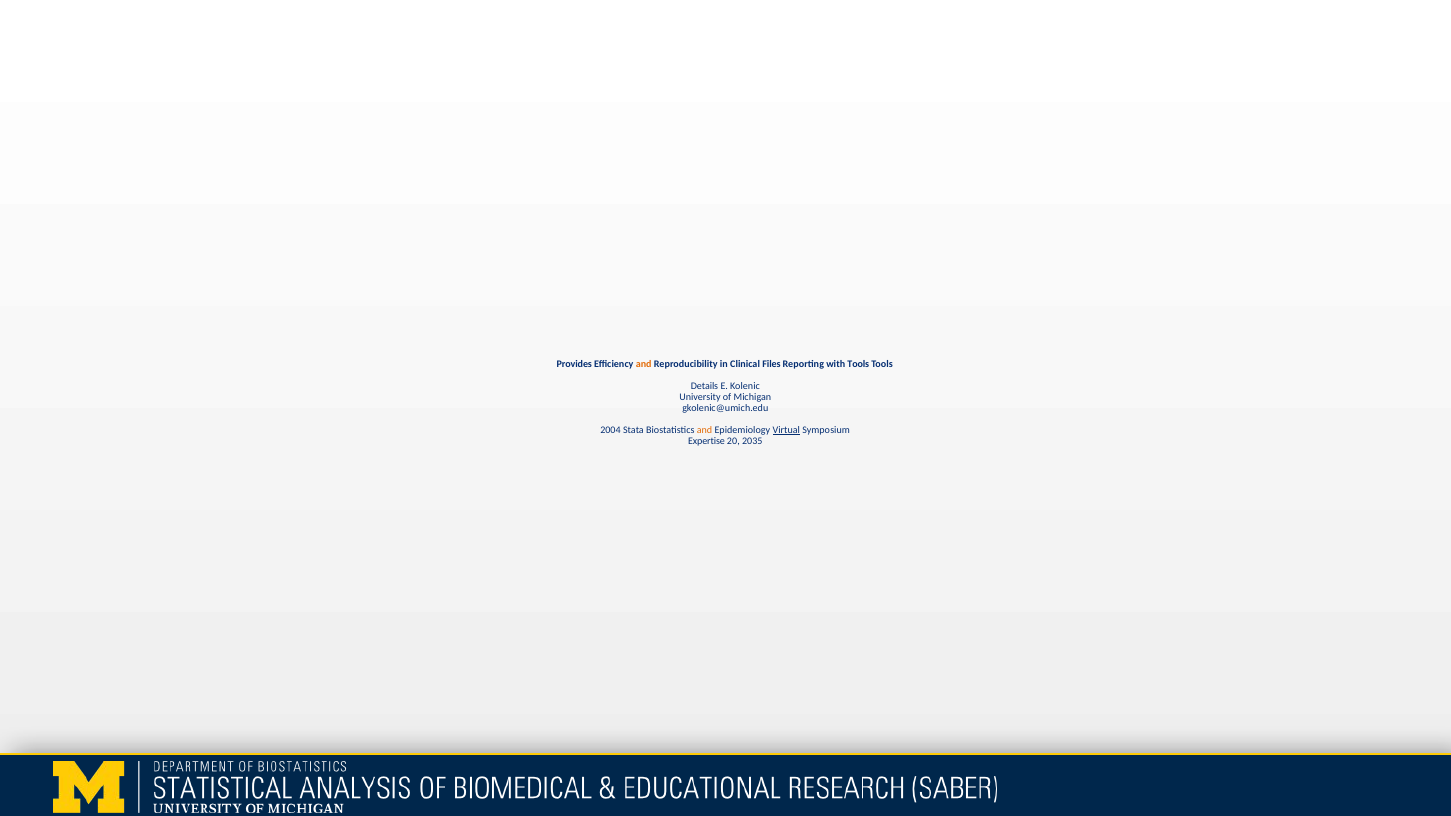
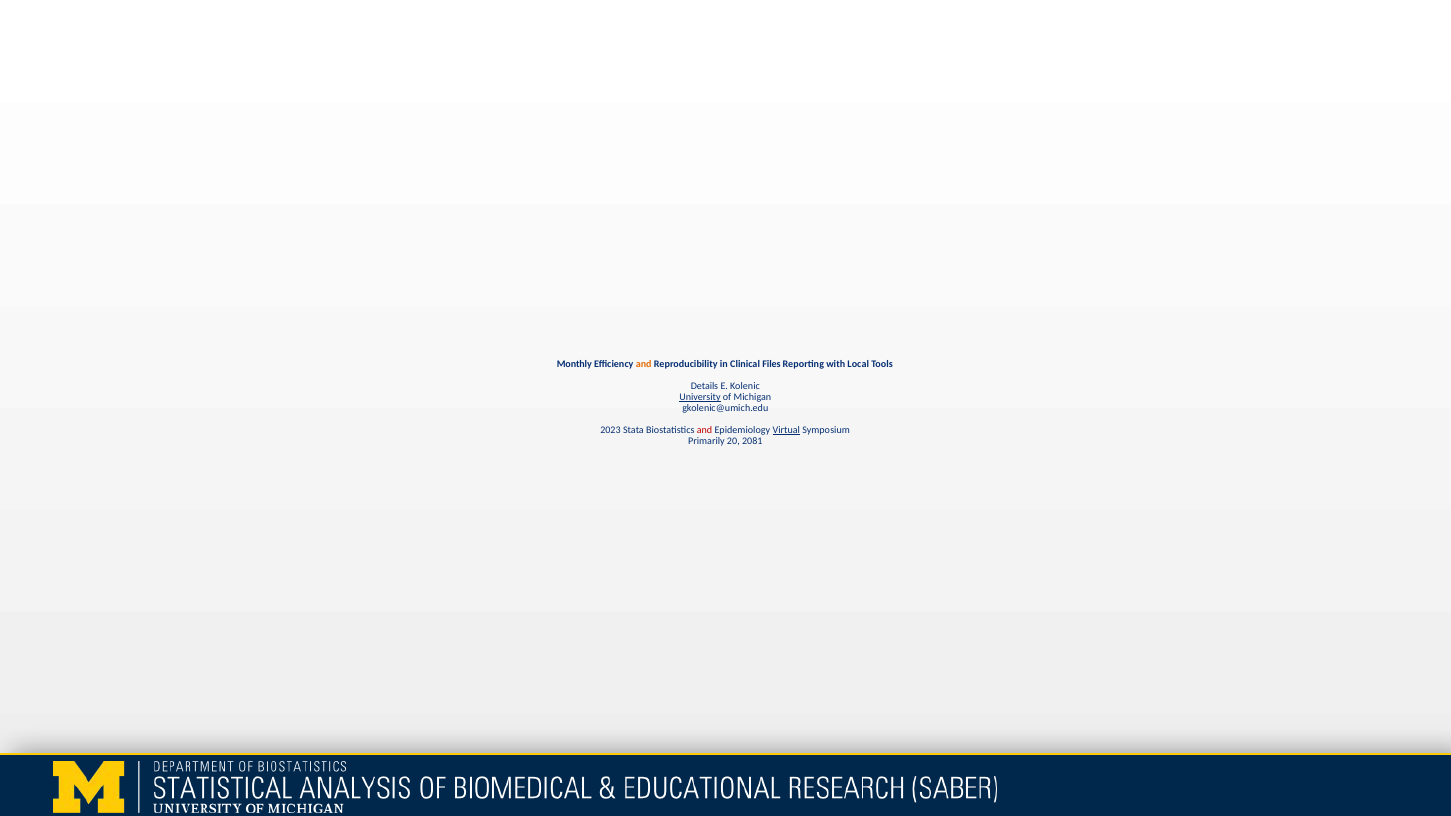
Provides: Provides -> Monthly (574, 364)
with Tools: Tools -> Local (858, 364)
University underline: none -> present (700, 397)
2004: 2004 -> 2023 (611, 430)
and colour: orange -> red (704, 430)
Expertise: Expertise -> Primarily (706, 441)
2035: 2035 -> 2081 (752, 441)
